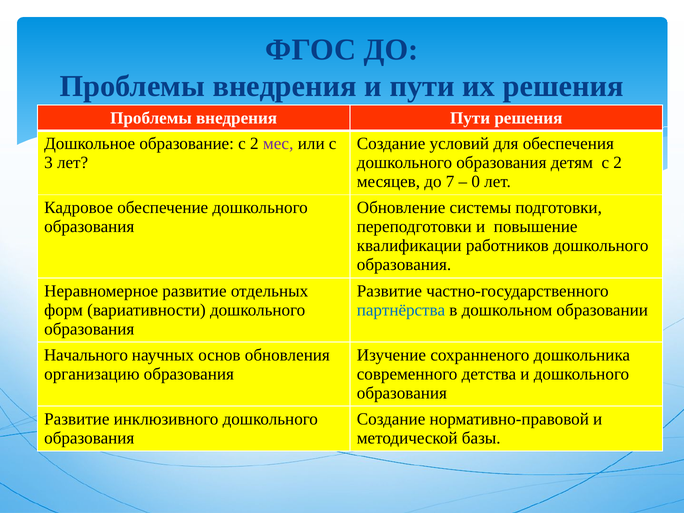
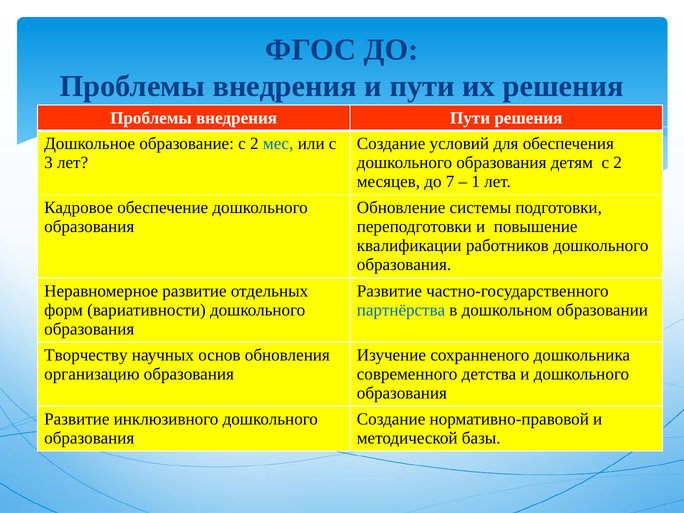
мес colour: purple -> blue (278, 144)
0: 0 -> 1 (476, 182)
Начального: Начального -> Творчеству (86, 355)
